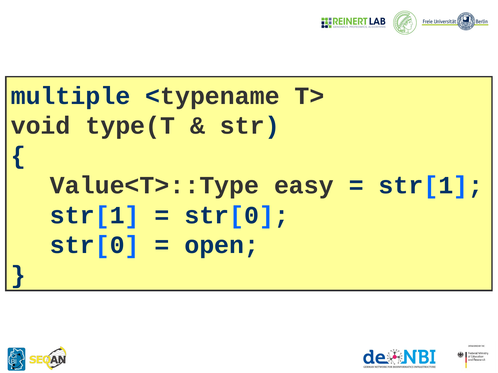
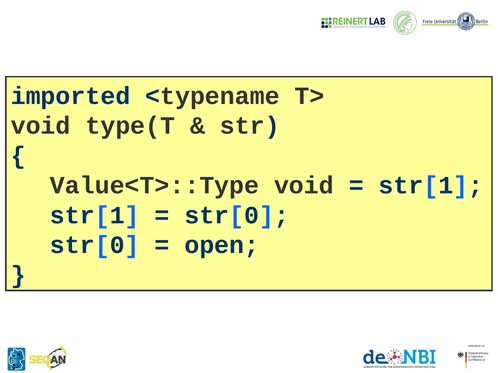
multiple: multiple -> imported (71, 96)
Value<T>::Type easy: easy -> void (304, 186)
